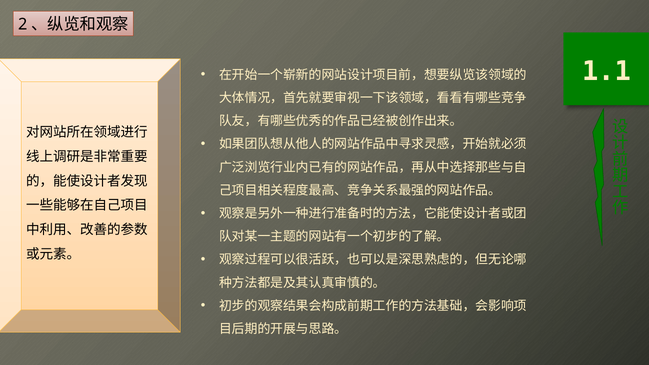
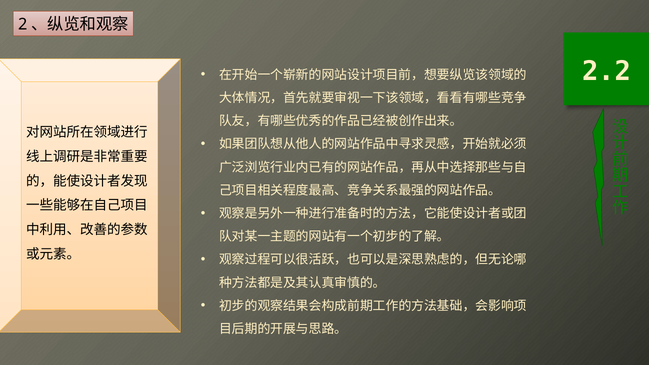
1.1: 1.1 -> 2.2 (607, 71)
